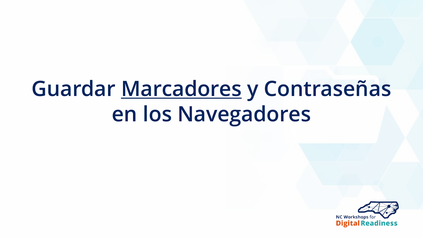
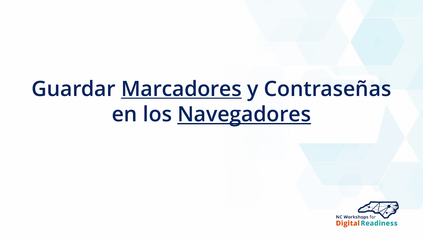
Navegadores underline: none -> present (244, 114)
